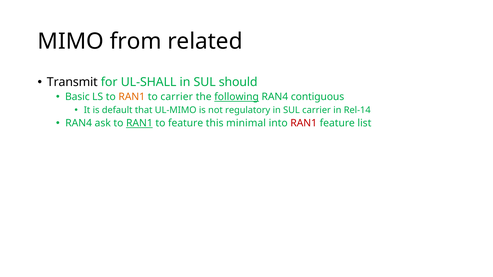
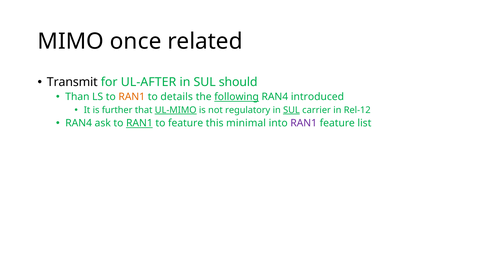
from: from -> once (136, 41)
UL-SHALL: UL-SHALL -> UL-AFTER (149, 82)
Basic: Basic -> Than (77, 97)
to carrier: carrier -> details (177, 97)
contiguous: contiguous -> introduced (317, 97)
default: default -> further (117, 110)
UL-MIMO underline: none -> present (176, 110)
SUL underline: none -> present (291, 110)
Rel-14: Rel-14 -> Rel-12 (357, 110)
RAN1 colour: red -> purple (304, 123)
